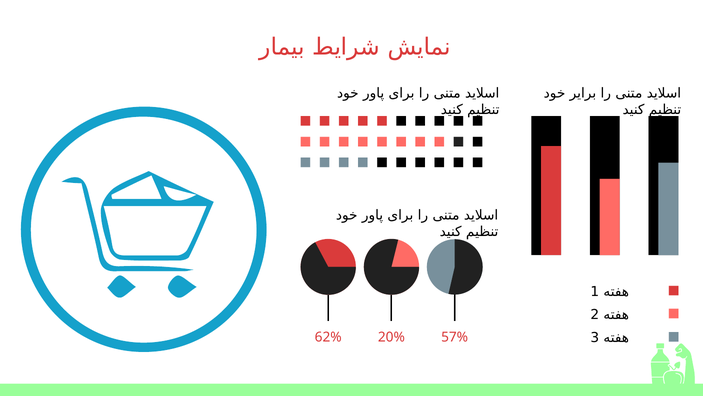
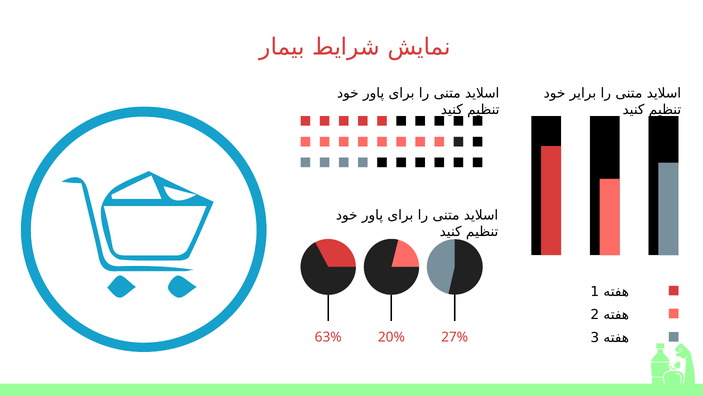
62%: 62% -> 63% (328, 337)
57%: 57% -> 27% (455, 337)
